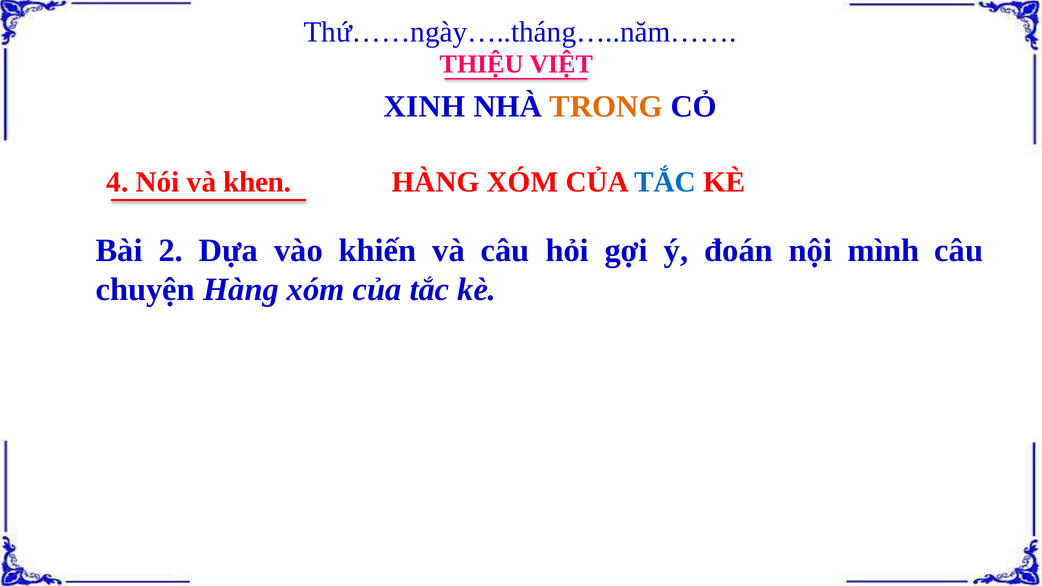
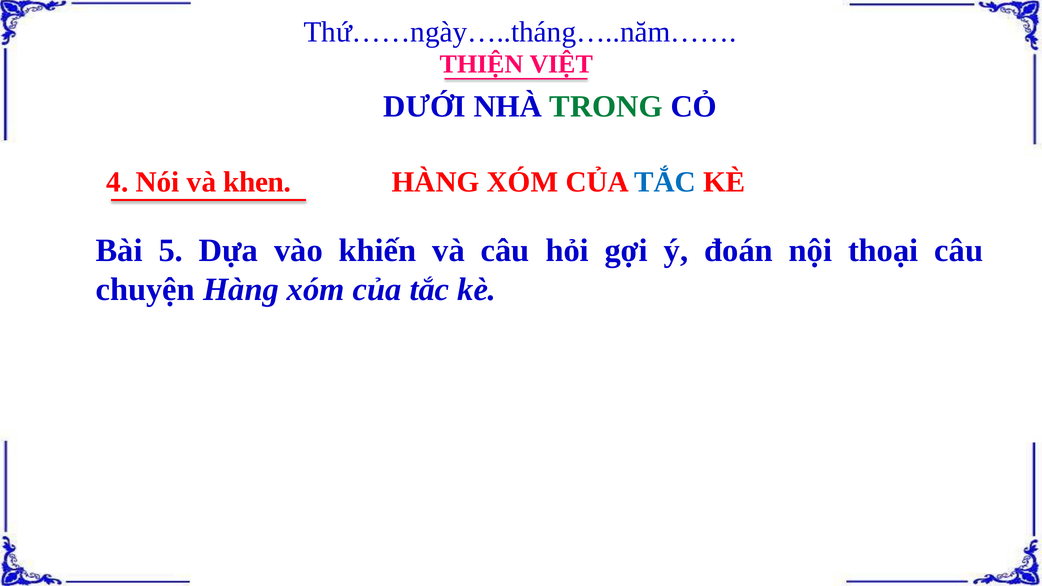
THIỆU: THIỆU -> THIỆN (482, 64)
XINH: XINH -> DƯỚI (425, 106)
TRONG colour: orange -> green (606, 106)
2: 2 -> 5 (171, 250)
mình: mình -> thoại (883, 250)
